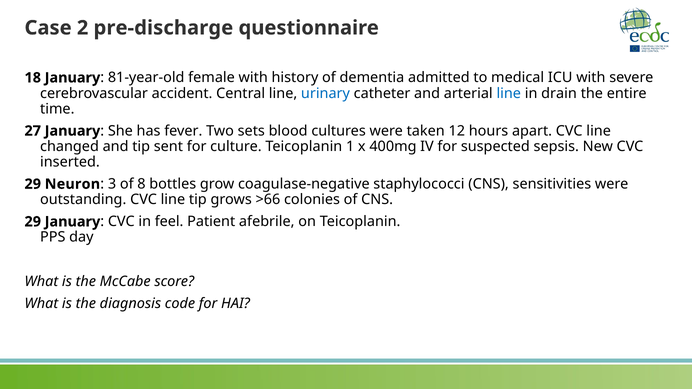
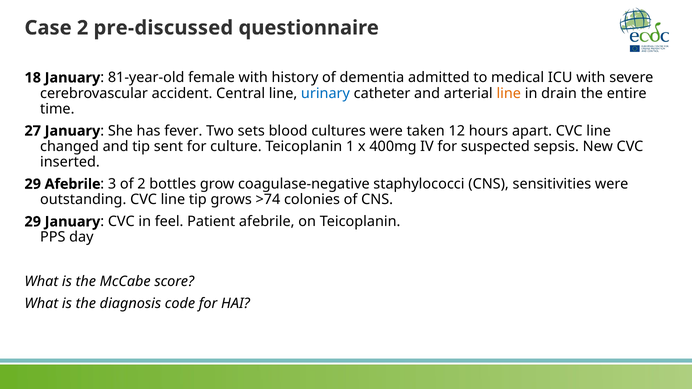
pre-discharge: pre-discharge -> pre-discussed (163, 28)
line colour: blue -> orange (509, 93)
29 Neuron: Neuron -> Afebrile (73, 184)
of 8: 8 -> 2 (141, 184)
>66: >66 -> >74 (268, 200)
